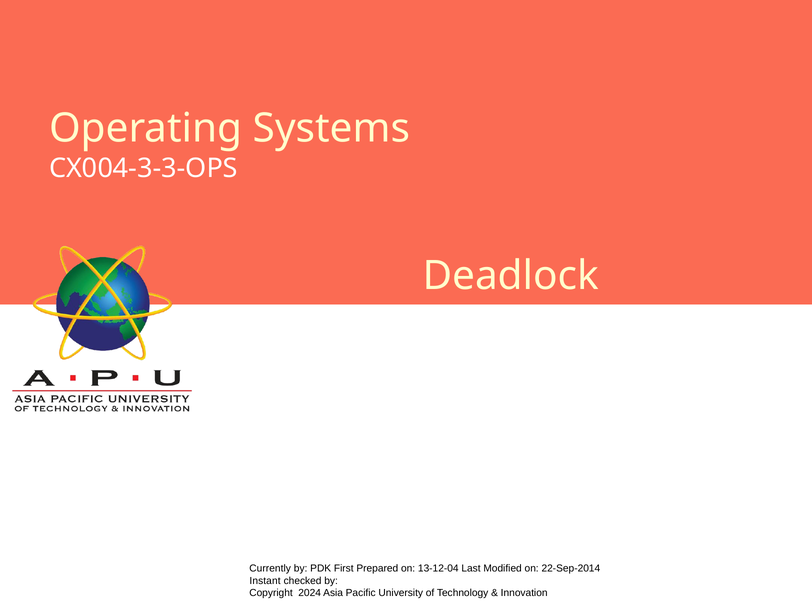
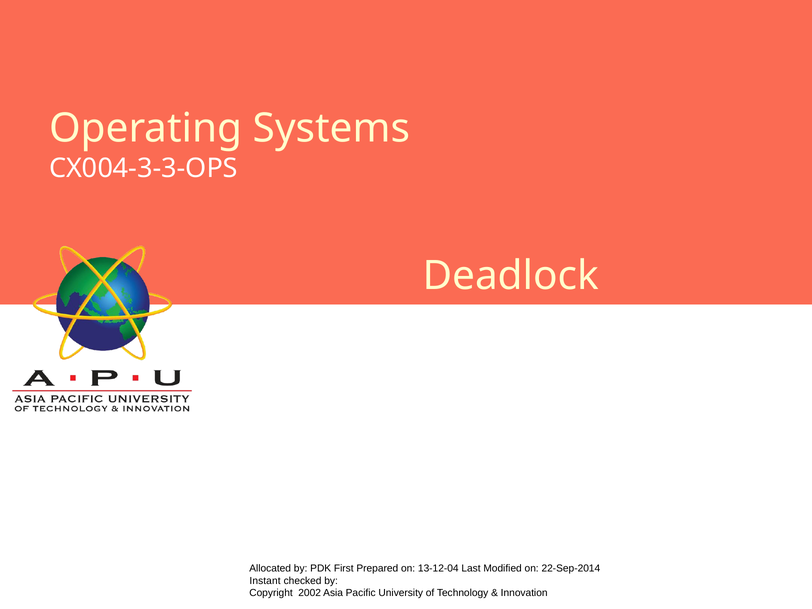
Currently: Currently -> Allocated (270, 568)
2024: 2024 -> 2002 (310, 593)
